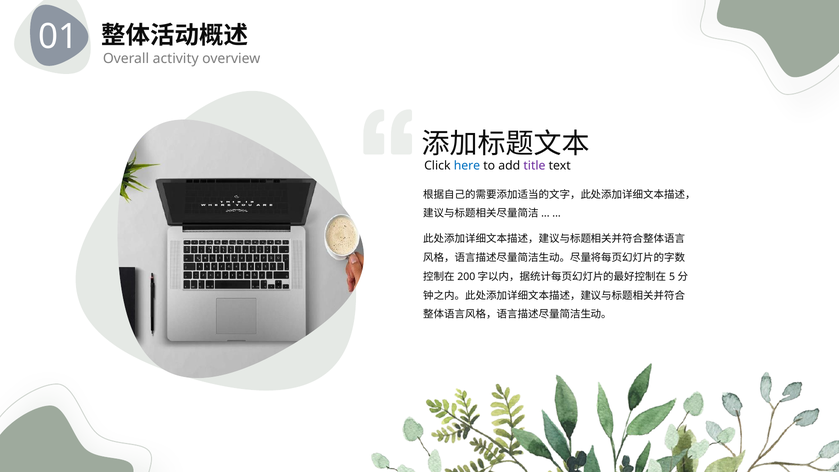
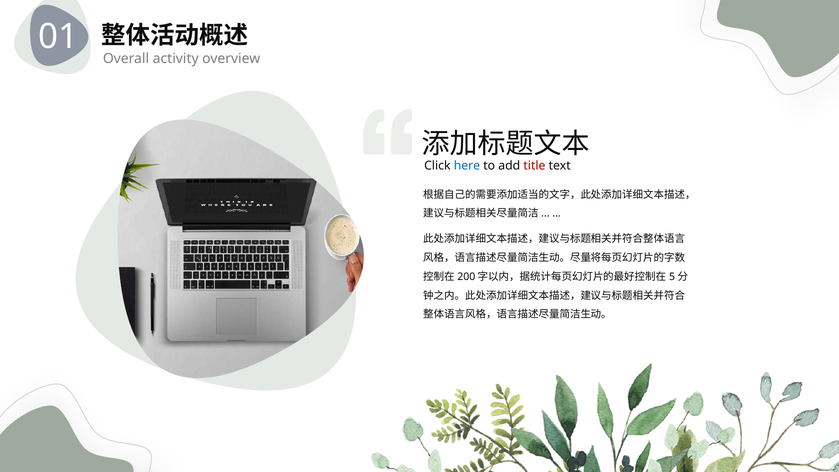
title colour: purple -> red (534, 166)
